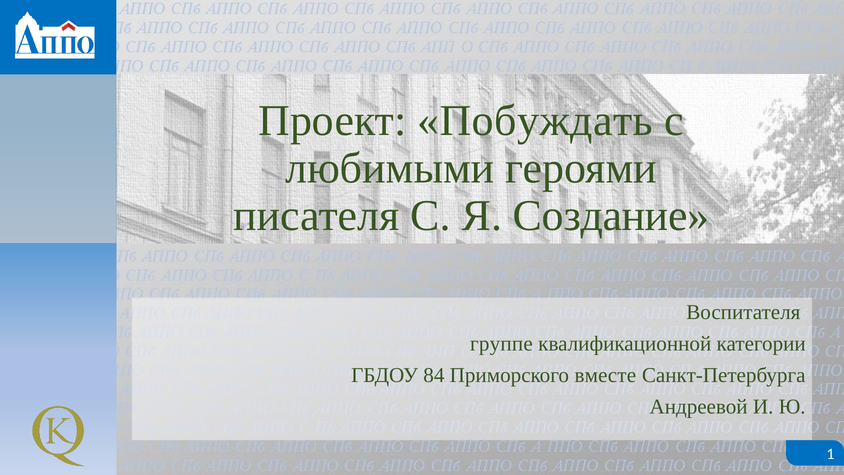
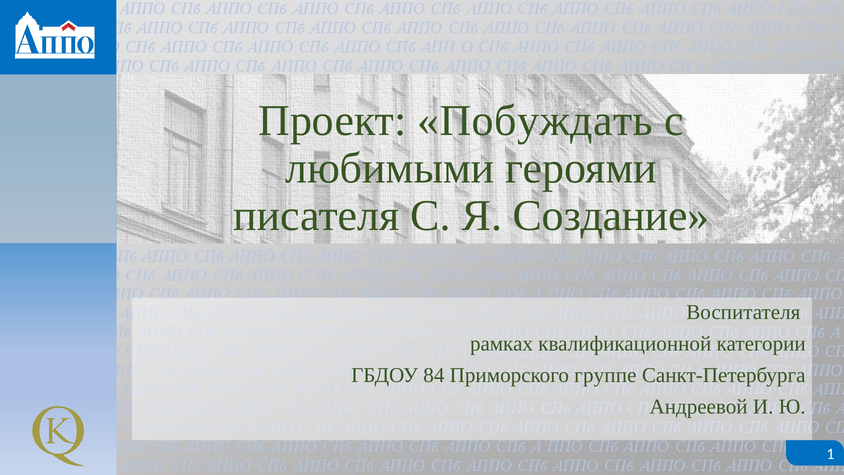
группе: группе -> рамках (502, 344)
вместе: вместе -> группе (605, 375)
